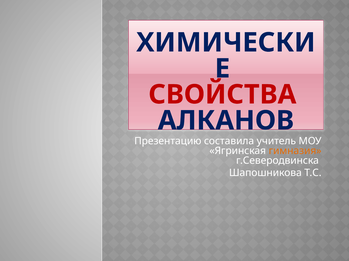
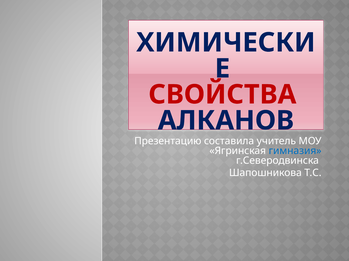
гимназия colour: orange -> blue (295, 151)
